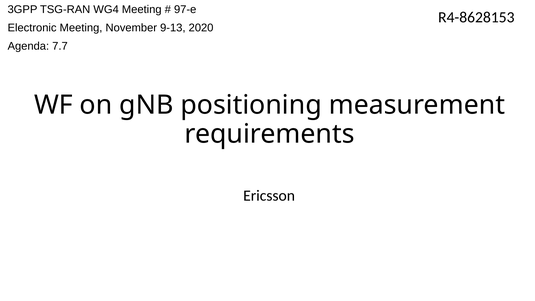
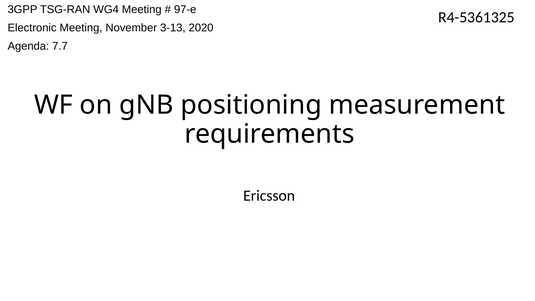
R4-8628153: R4-8628153 -> R4-5361325 (476, 17)
9-13: 9-13 -> 3-13 (173, 28)
